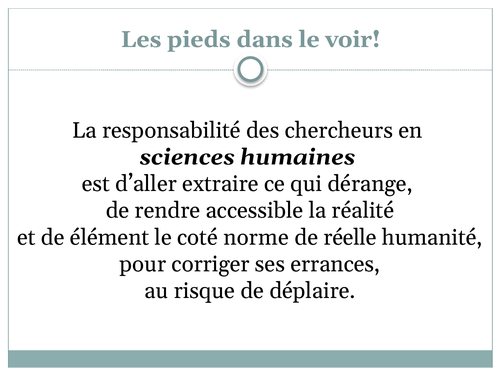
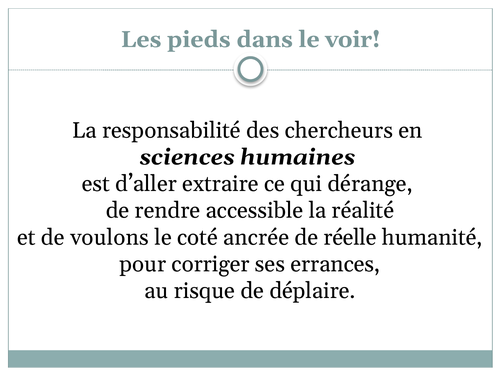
élément: élément -> voulons (110, 237)
norme: norme -> ancrée (256, 237)
